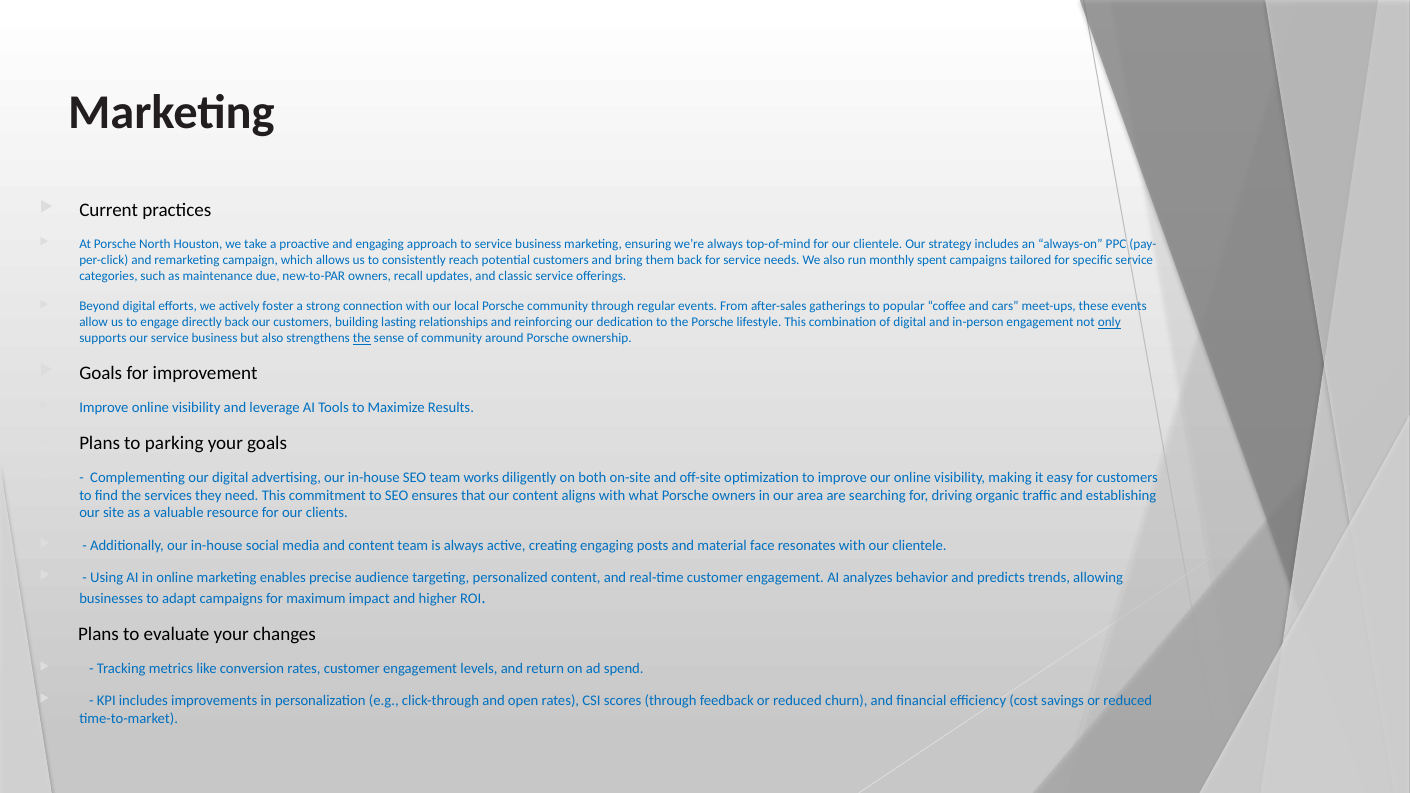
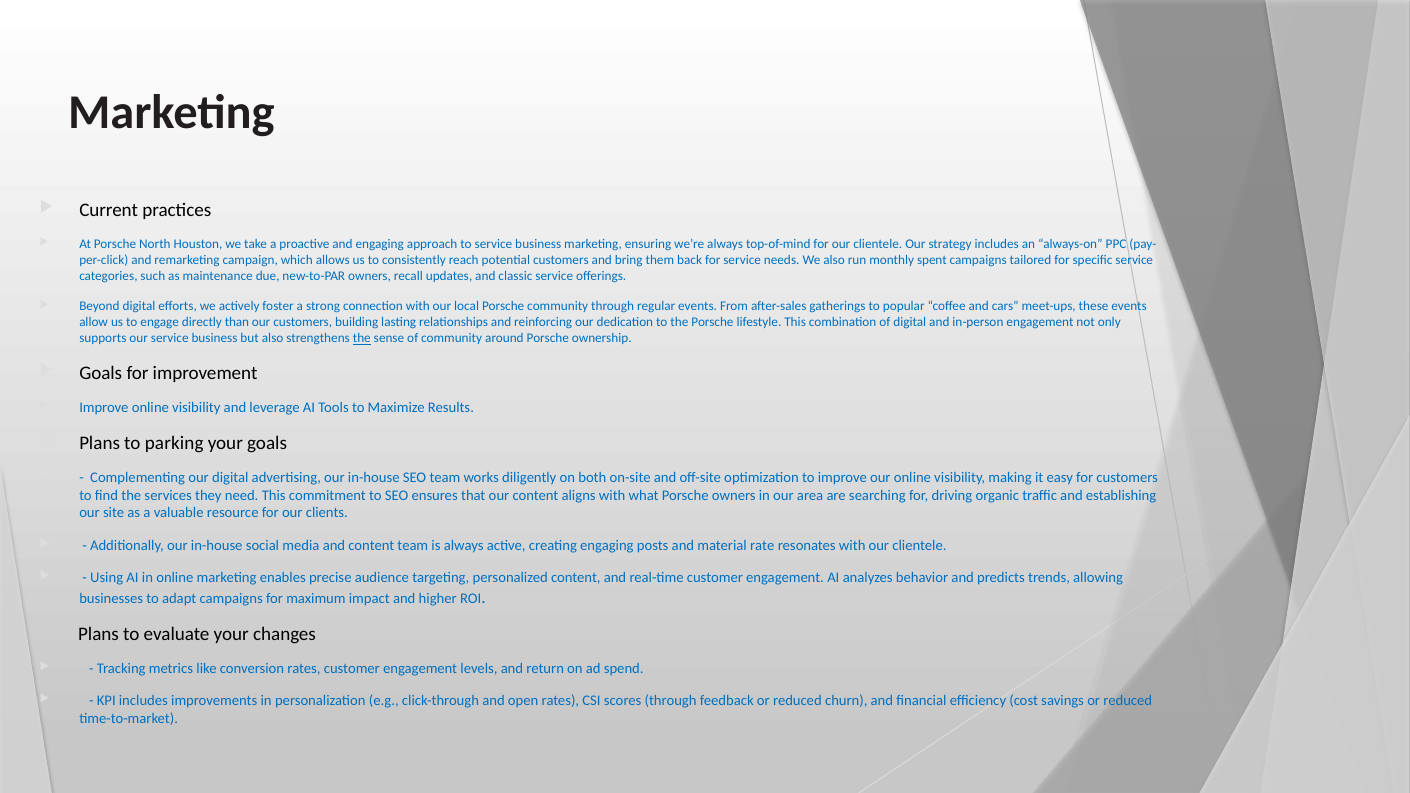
directly back: back -> than (237, 323)
only underline: present -> none (1109, 323)
face: face -> rate (762, 545)
